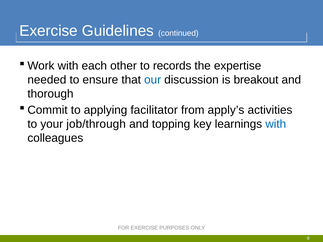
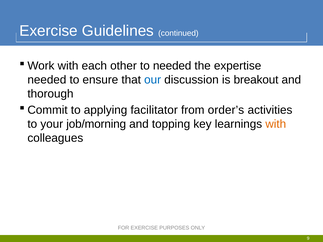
to records: records -> needed (172, 66)
apply’s: apply’s -> order’s (226, 110)
job/through: job/through -> job/morning (96, 124)
with colour: blue -> orange (276, 124)
